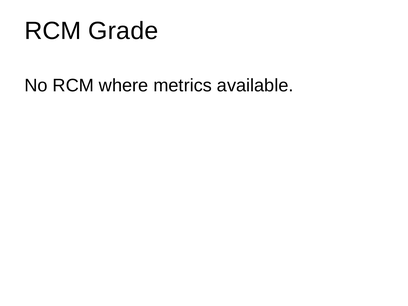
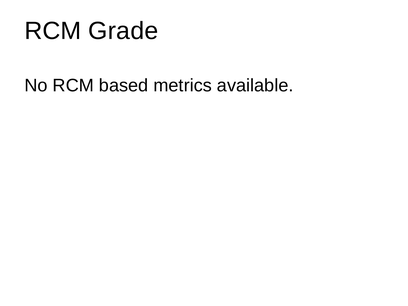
where: where -> based (124, 86)
